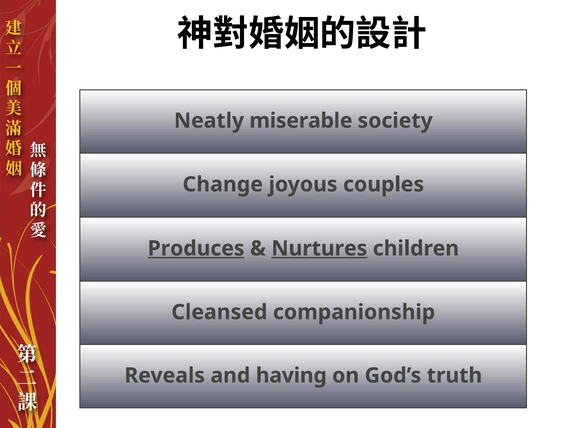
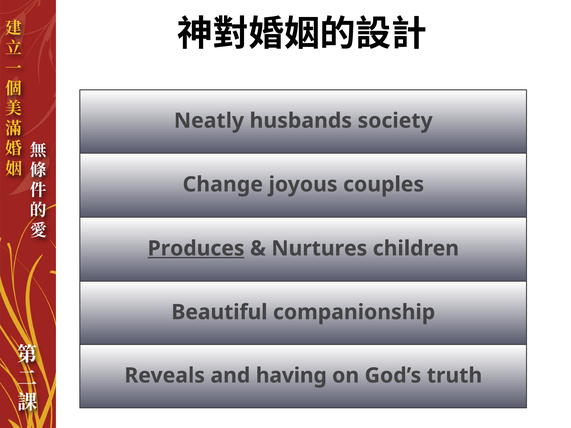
miserable: miserable -> husbands (301, 121)
Nurtures underline: present -> none (319, 249)
Cleansed: Cleansed -> Beautiful (219, 312)
